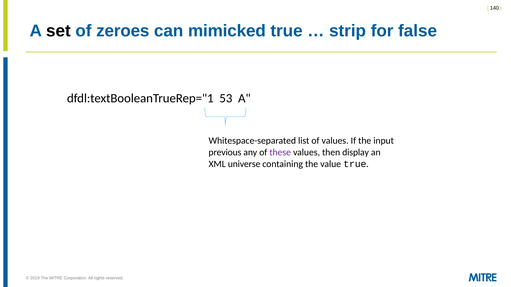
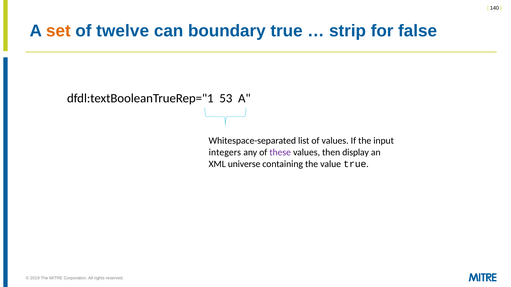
set colour: black -> orange (58, 31)
zeroes: zeroes -> twelve (123, 31)
mimicked: mimicked -> boundary (227, 31)
previous: previous -> integers (225, 153)
